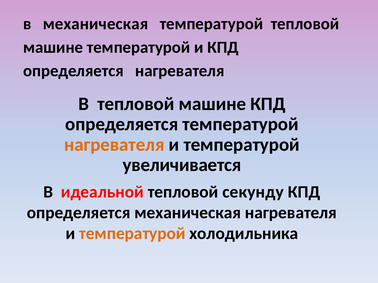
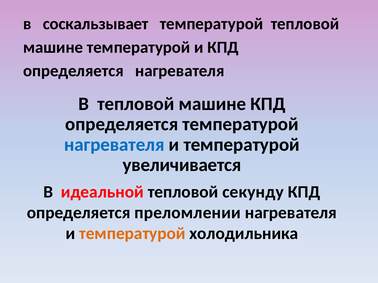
в механическая: механическая -> соскальзывает (96, 24)
нагревателя colour: orange -> blue (114, 145)
определяется механическая: механическая -> преломлении (188, 213)
